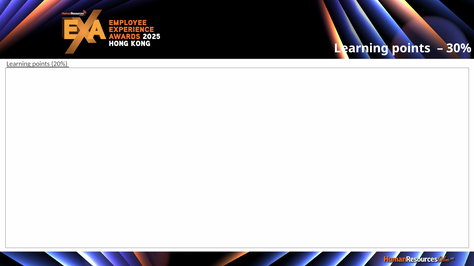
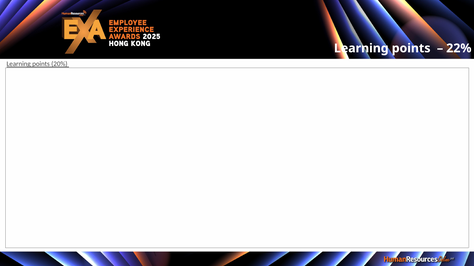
30%: 30% -> 22% (459, 48)
